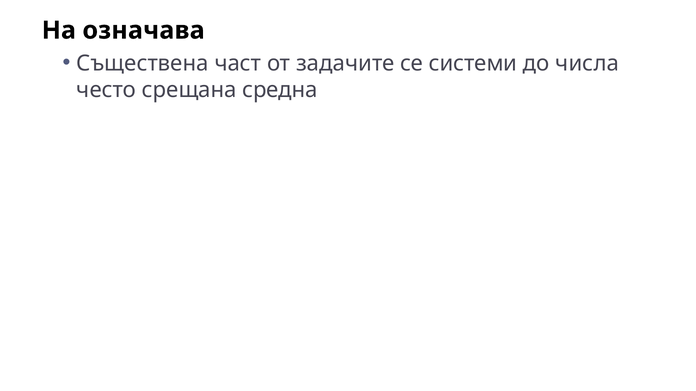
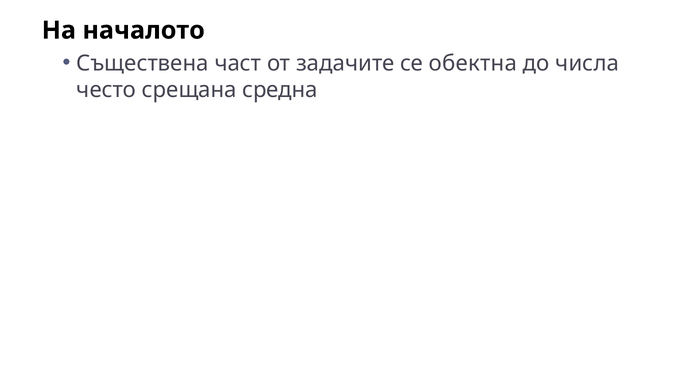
означава: означава -> началото (144, 30)
системи: системи -> обектна (473, 63)
